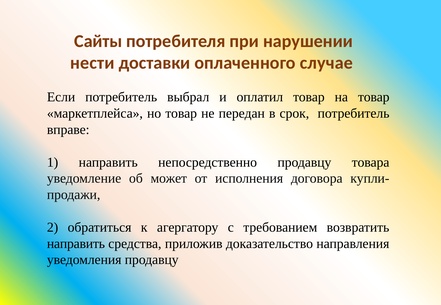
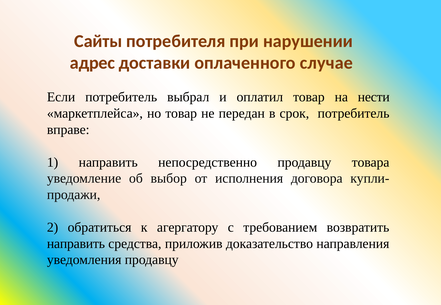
нести: нести -> адрес (92, 63)
на товар: товар -> нести (374, 97)
может: может -> выбор (169, 179)
